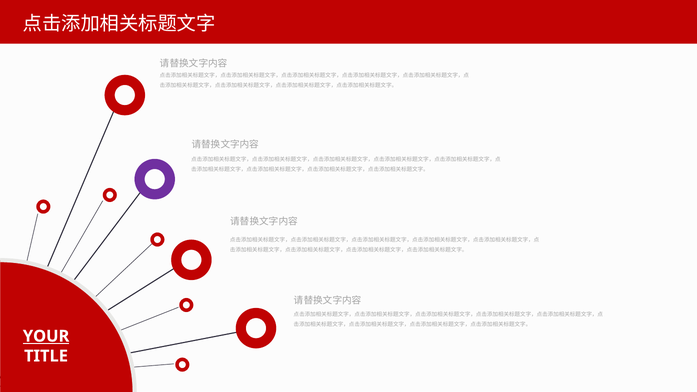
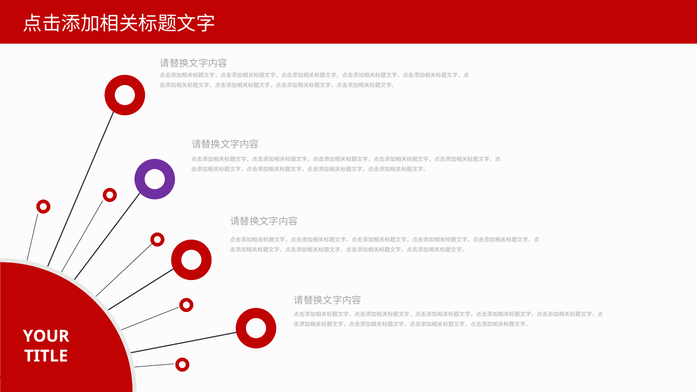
YOUR underline: present -> none (46, 336)
